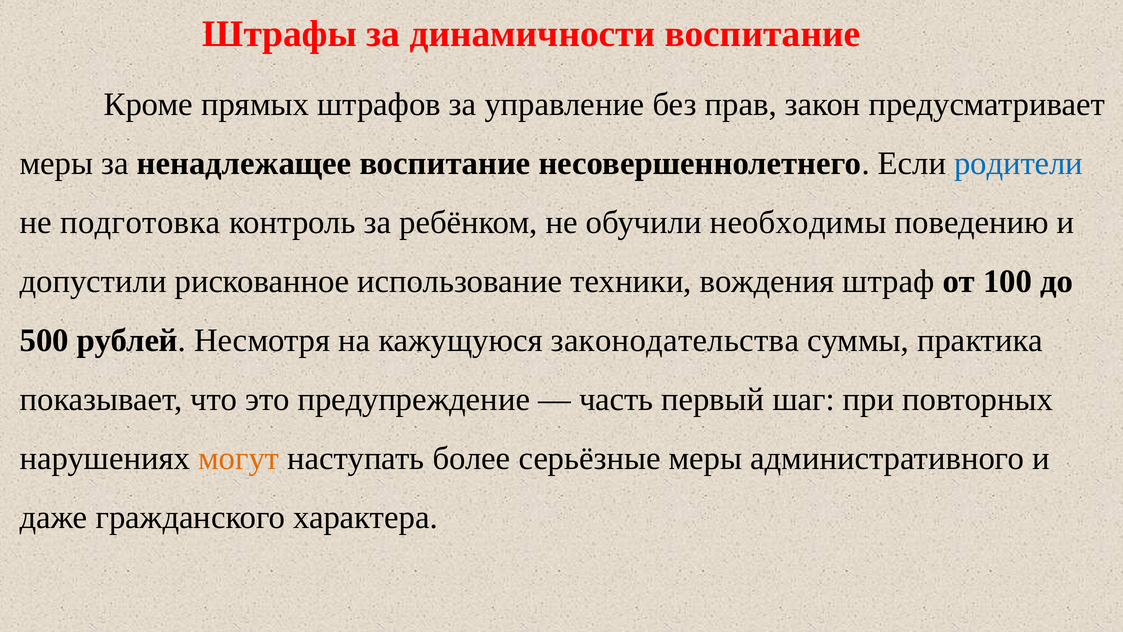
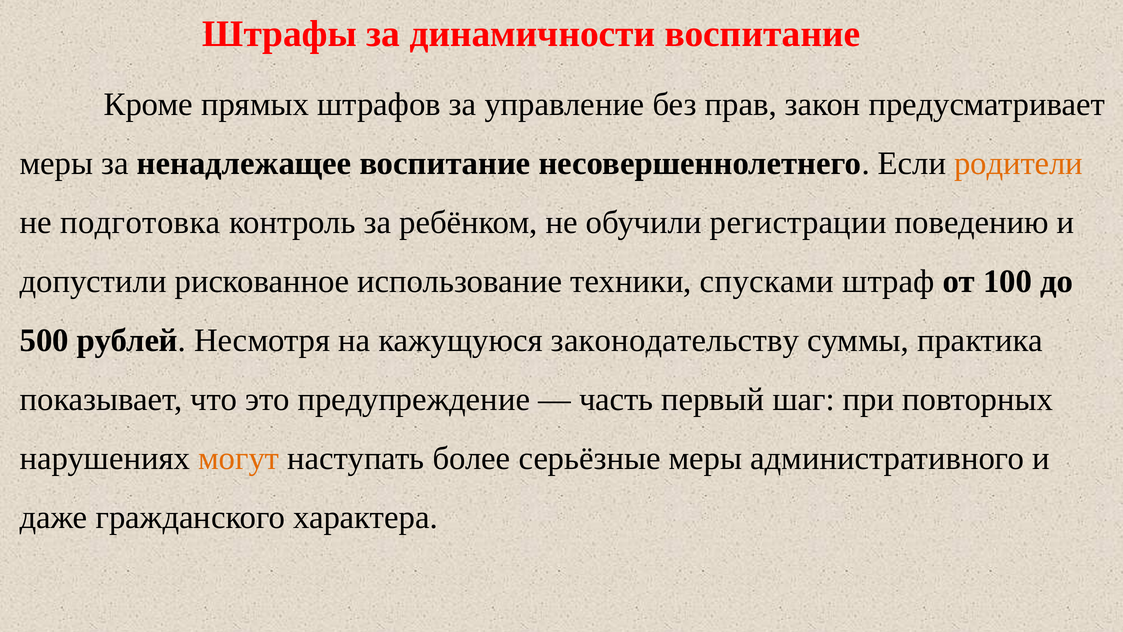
родители colour: blue -> orange (1019, 163)
необходимы: необходимы -> регистрации (798, 222)
вождения: вождения -> спусками (767, 281)
законодательства: законодательства -> законодательству (675, 340)
